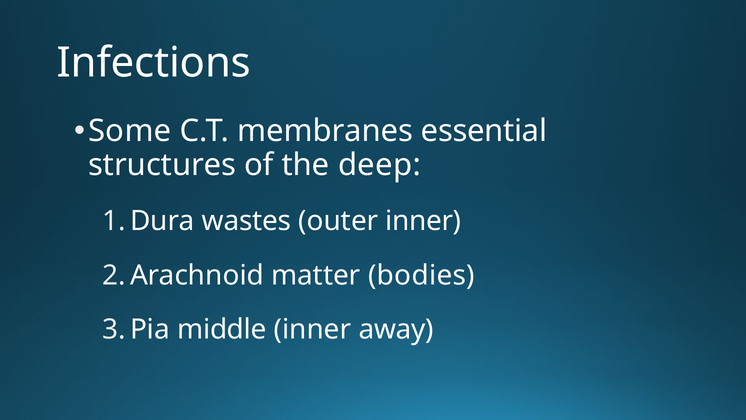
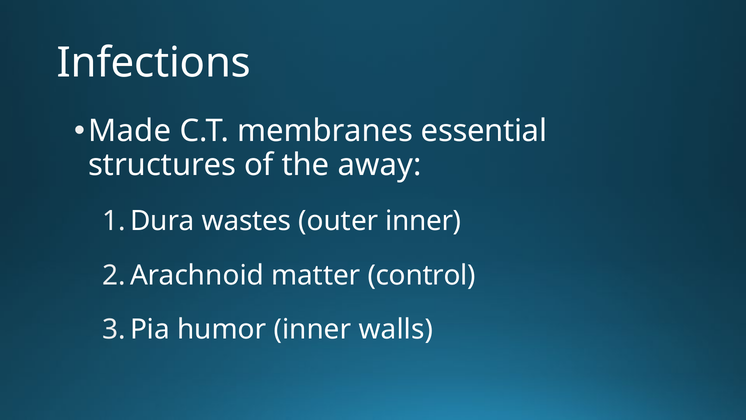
Some: Some -> Made (130, 131)
deep: deep -> away (380, 165)
bodies: bodies -> control (422, 275)
middle: middle -> humor (222, 329)
away: away -> walls (396, 329)
